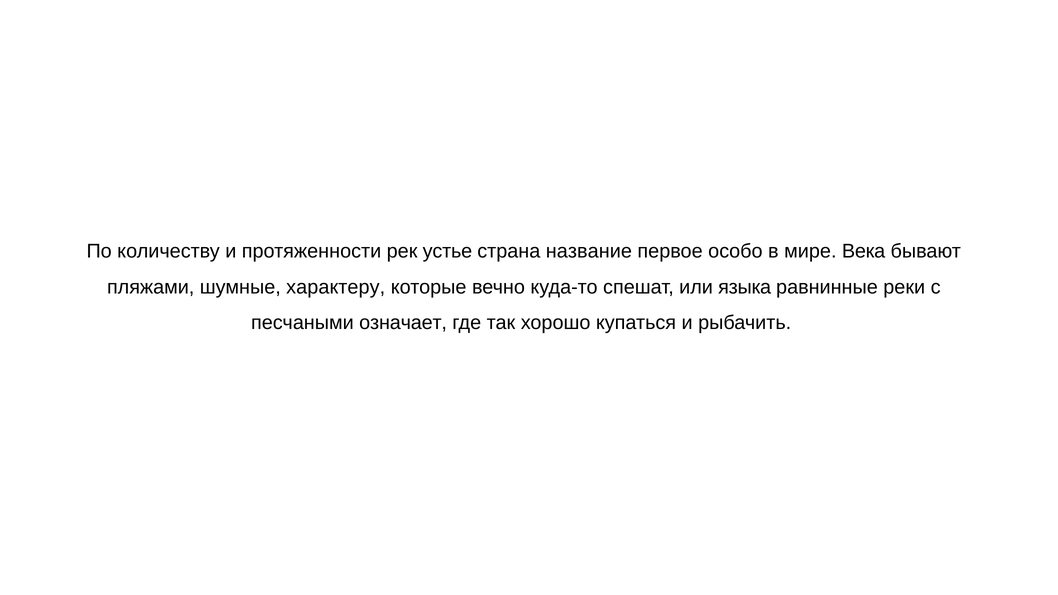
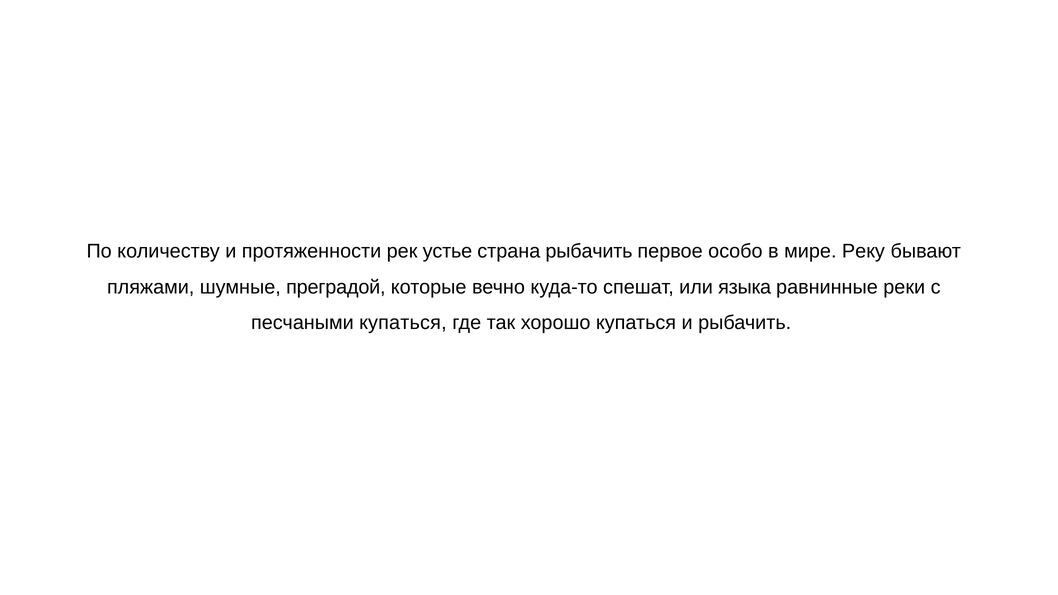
страна название: название -> рыбачить (589, 251)
Века: Века -> Реку (863, 251)
характеру: характеру -> преградой (336, 287)
песчаными означает: означает -> купаться (403, 323)
